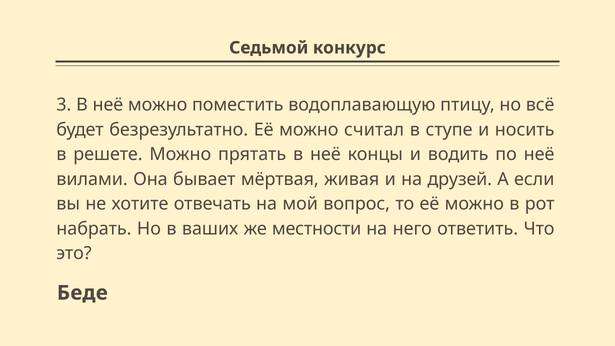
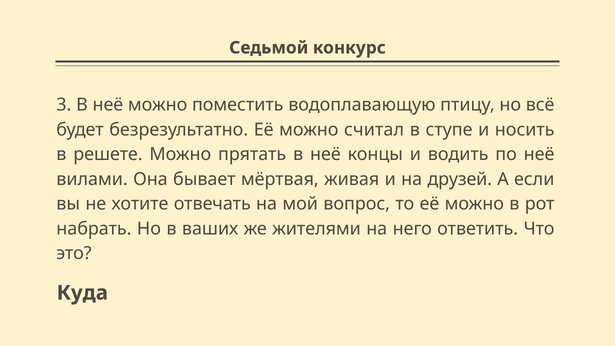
местности: местности -> жителями (317, 229)
Беде: Беде -> Куда (82, 293)
